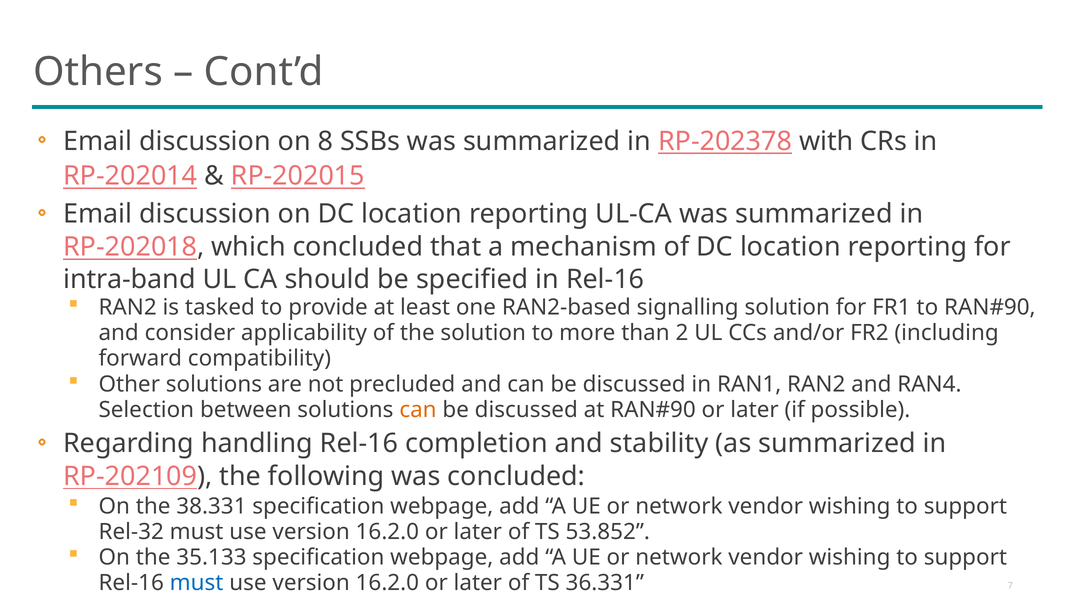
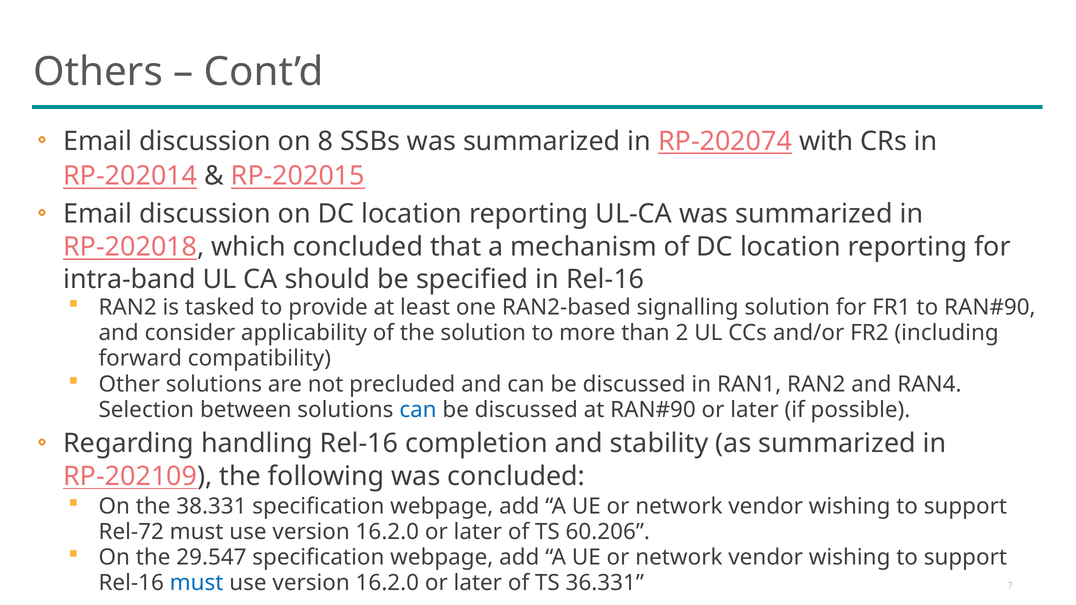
RP-202378: RP-202378 -> RP-202074 (725, 141)
can colour: orange -> blue (418, 410)
Rel-32: Rel-32 -> Rel-72 (131, 532)
53.852: 53.852 -> 60.206 (608, 532)
35.133: 35.133 -> 29.547 (211, 558)
